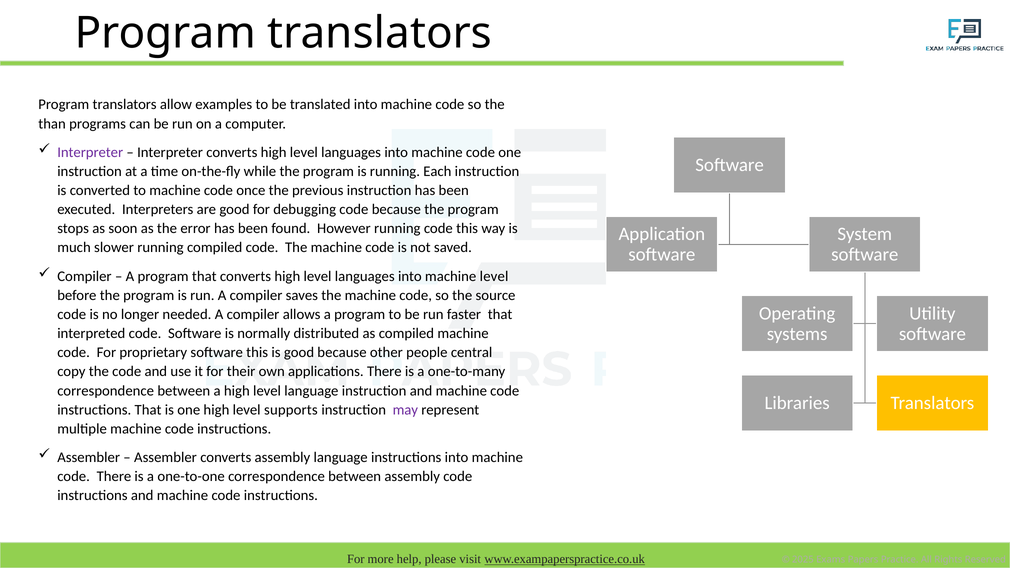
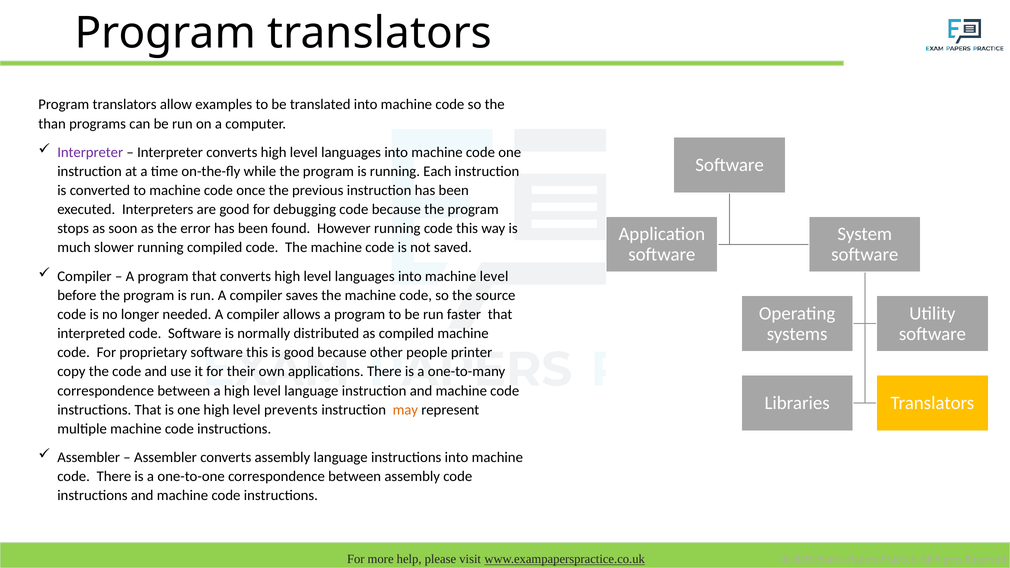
central: central -> printer (472, 353)
supports: supports -> prevents (291, 410)
may colour: purple -> orange (405, 410)
